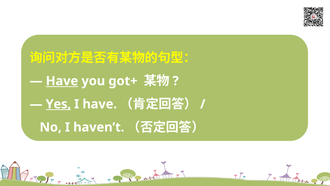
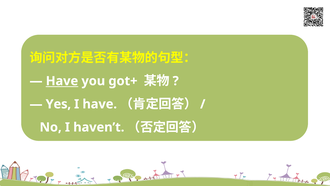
Yes underline: present -> none (58, 104)
